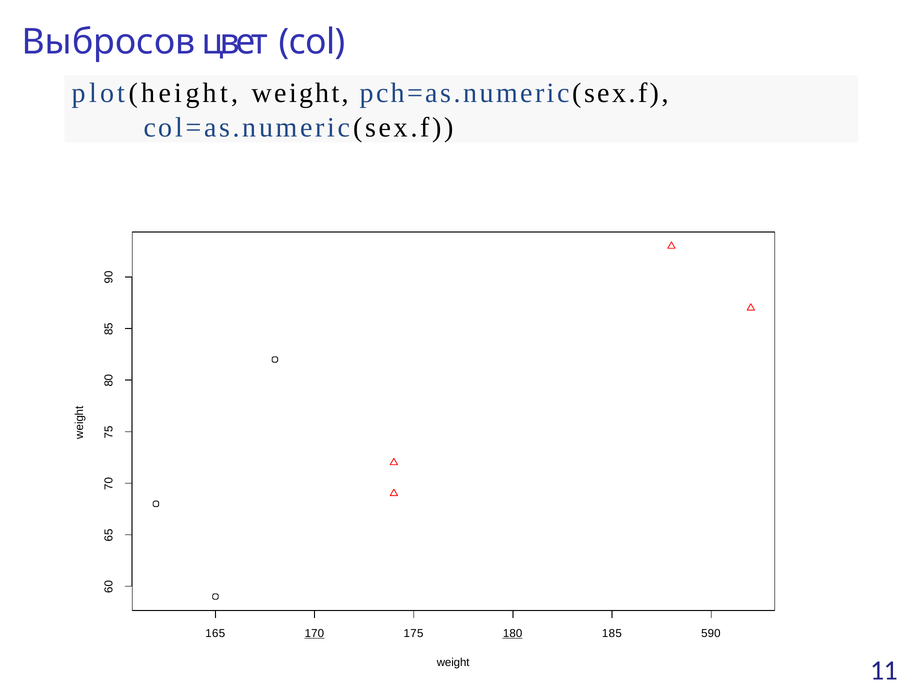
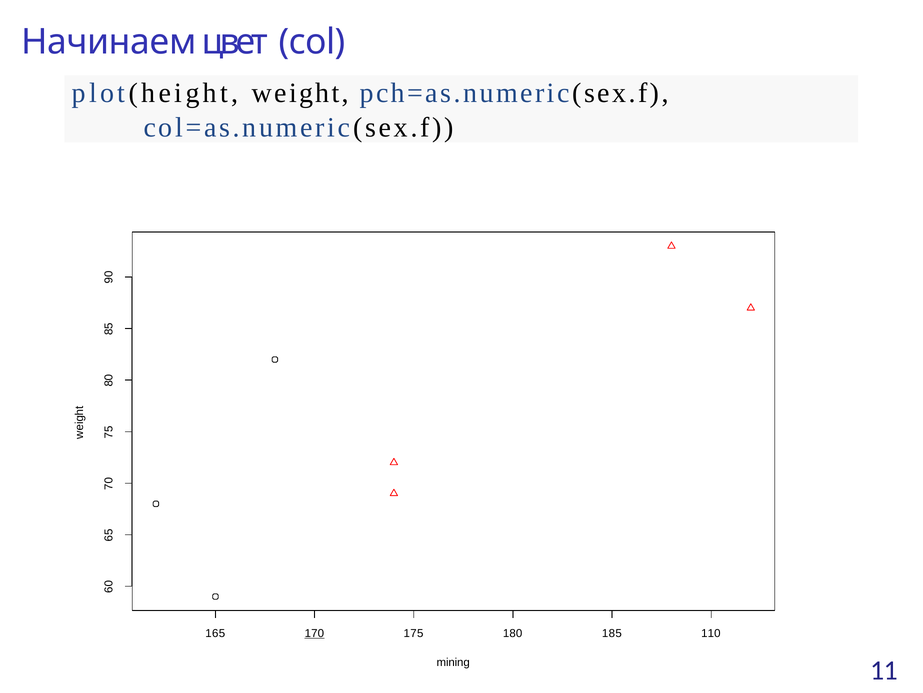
Выбросов: Выбросов -> Начинаем (109, 42)
180 underline: present -> none (513, 633)
590: 590 -> 110 (711, 633)
weight: weight -> mining (453, 663)
